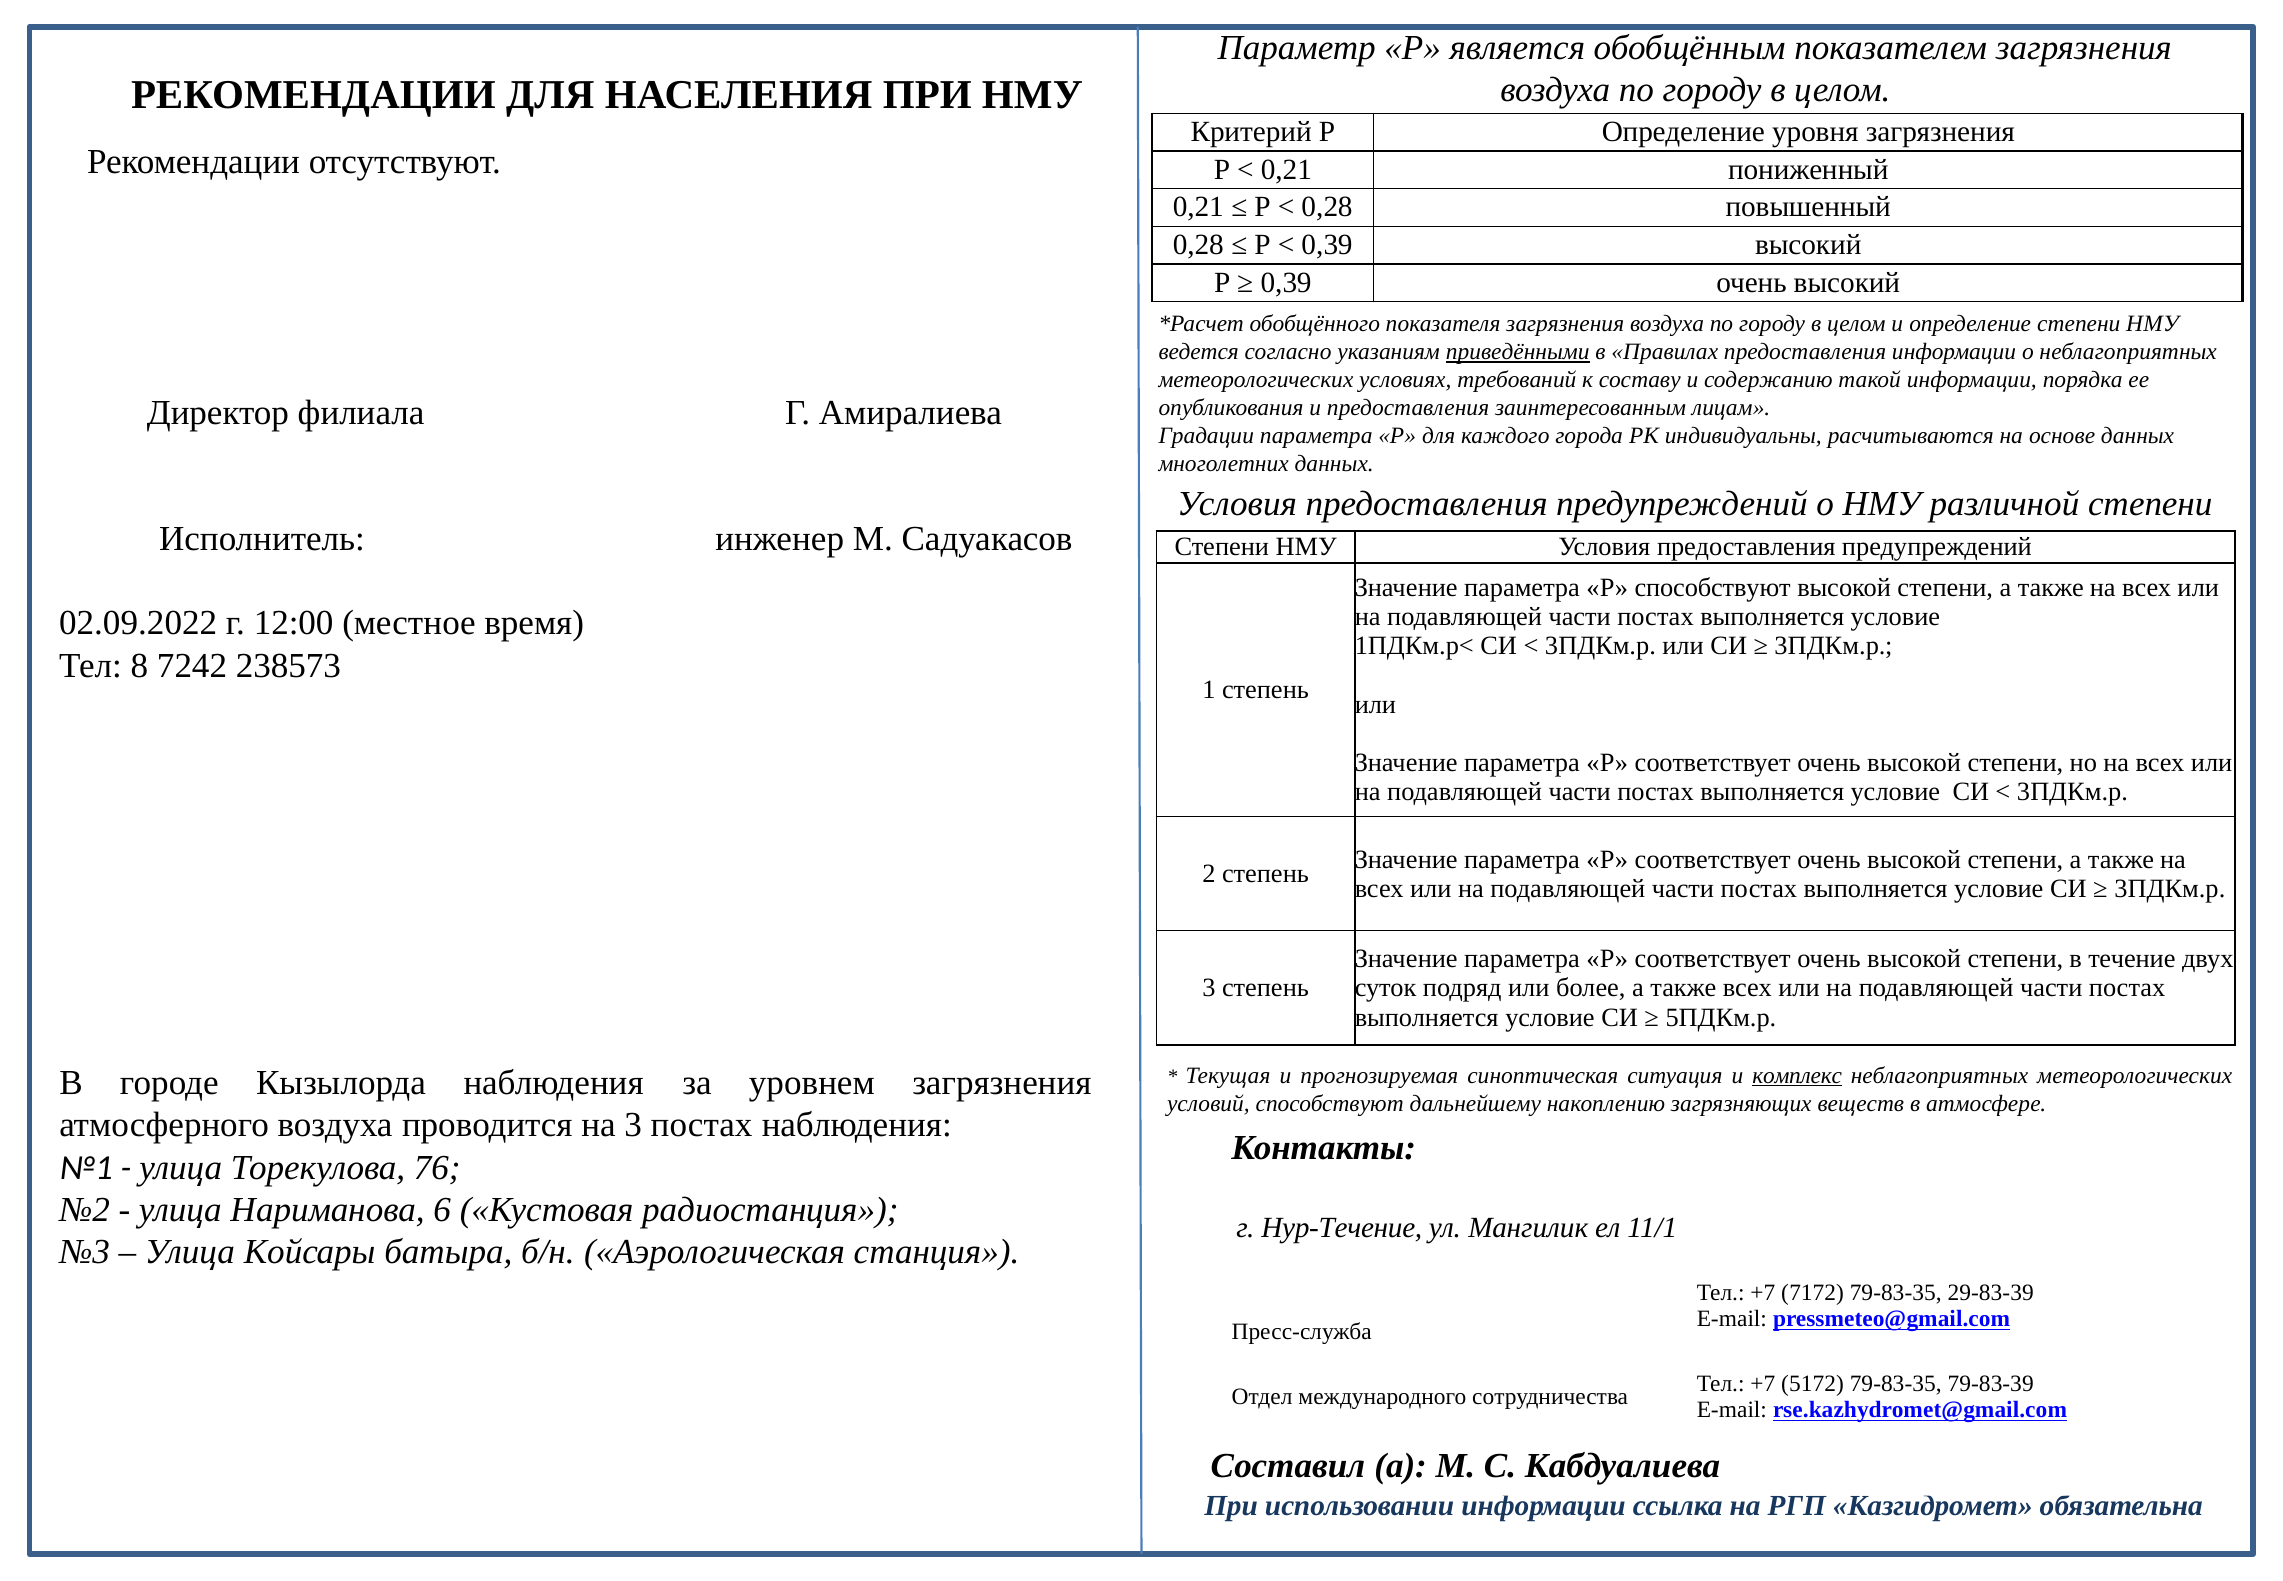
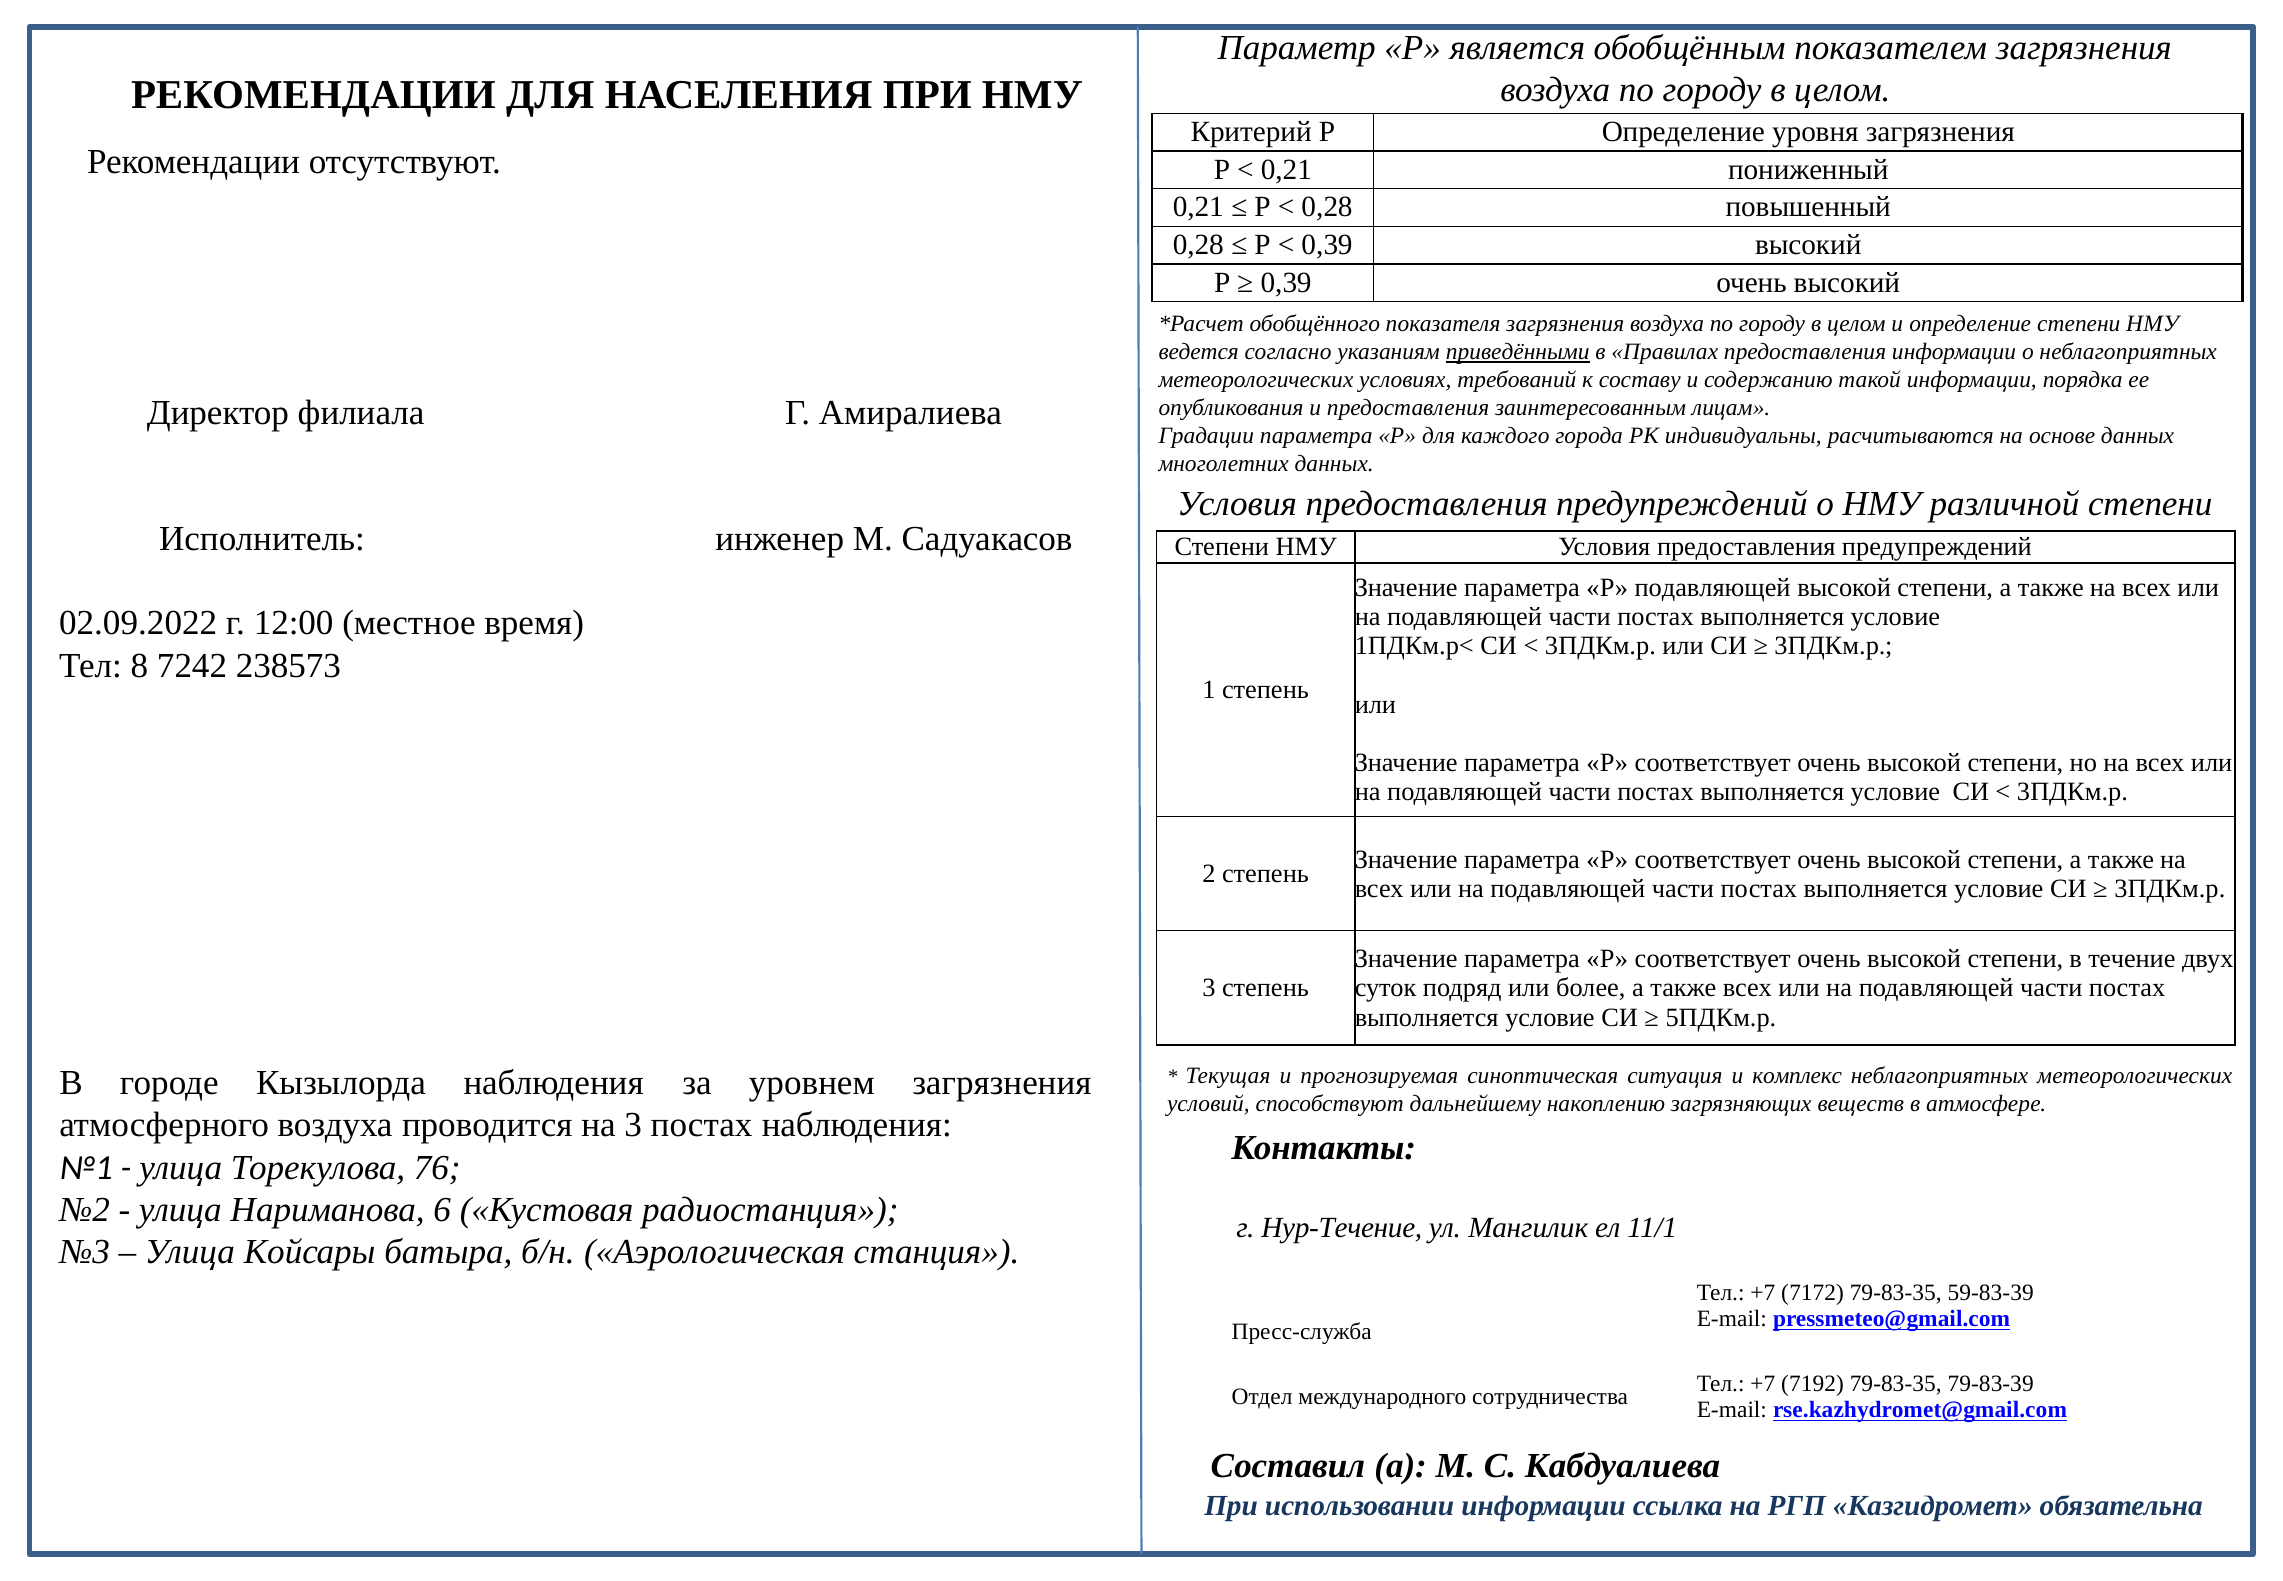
Р способствуют: способствуют -> подавляющей (1713, 588)
комплекс underline: present -> none (1797, 1075)
29-83-39: 29-83-39 -> 59-83-39 (1991, 1292)
5172: 5172 -> 7192 (1813, 1384)
